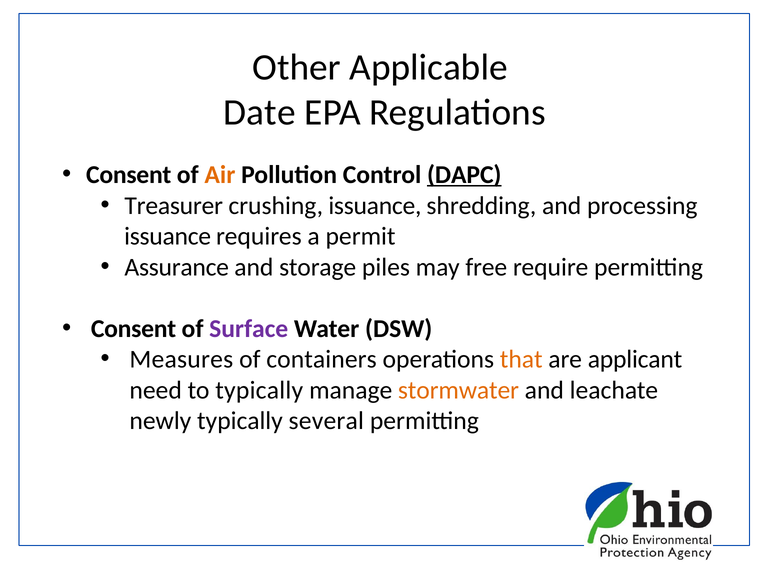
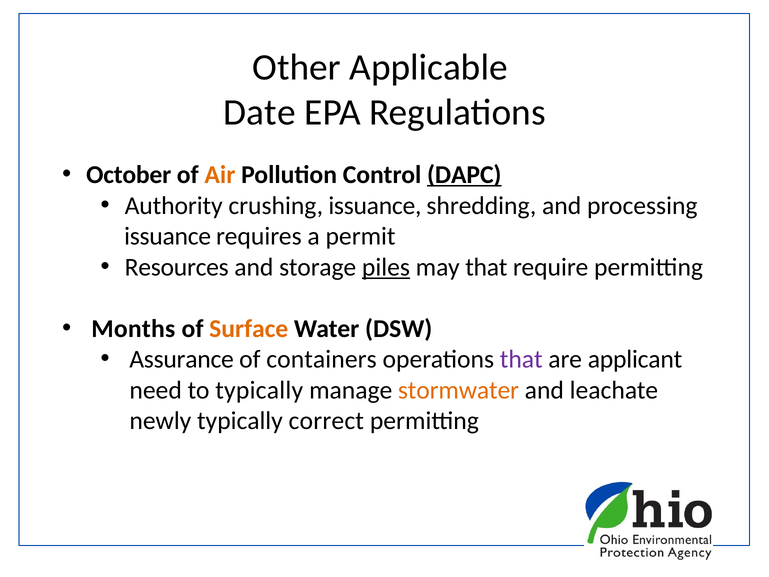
Consent: Consent -> October (129, 175)
Treasurer: Treasurer -> Authority (174, 205)
Assurance: Assurance -> Resources (177, 267)
piles underline: none -> present (386, 267)
may free: free -> that (486, 267)
Consent: Consent -> Months (133, 329)
Surface colour: purple -> orange (249, 329)
Measures: Measures -> Assurance (182, 359)
that colour: orange -> purple (521, 359)
several: several -> correct (326, 421)
